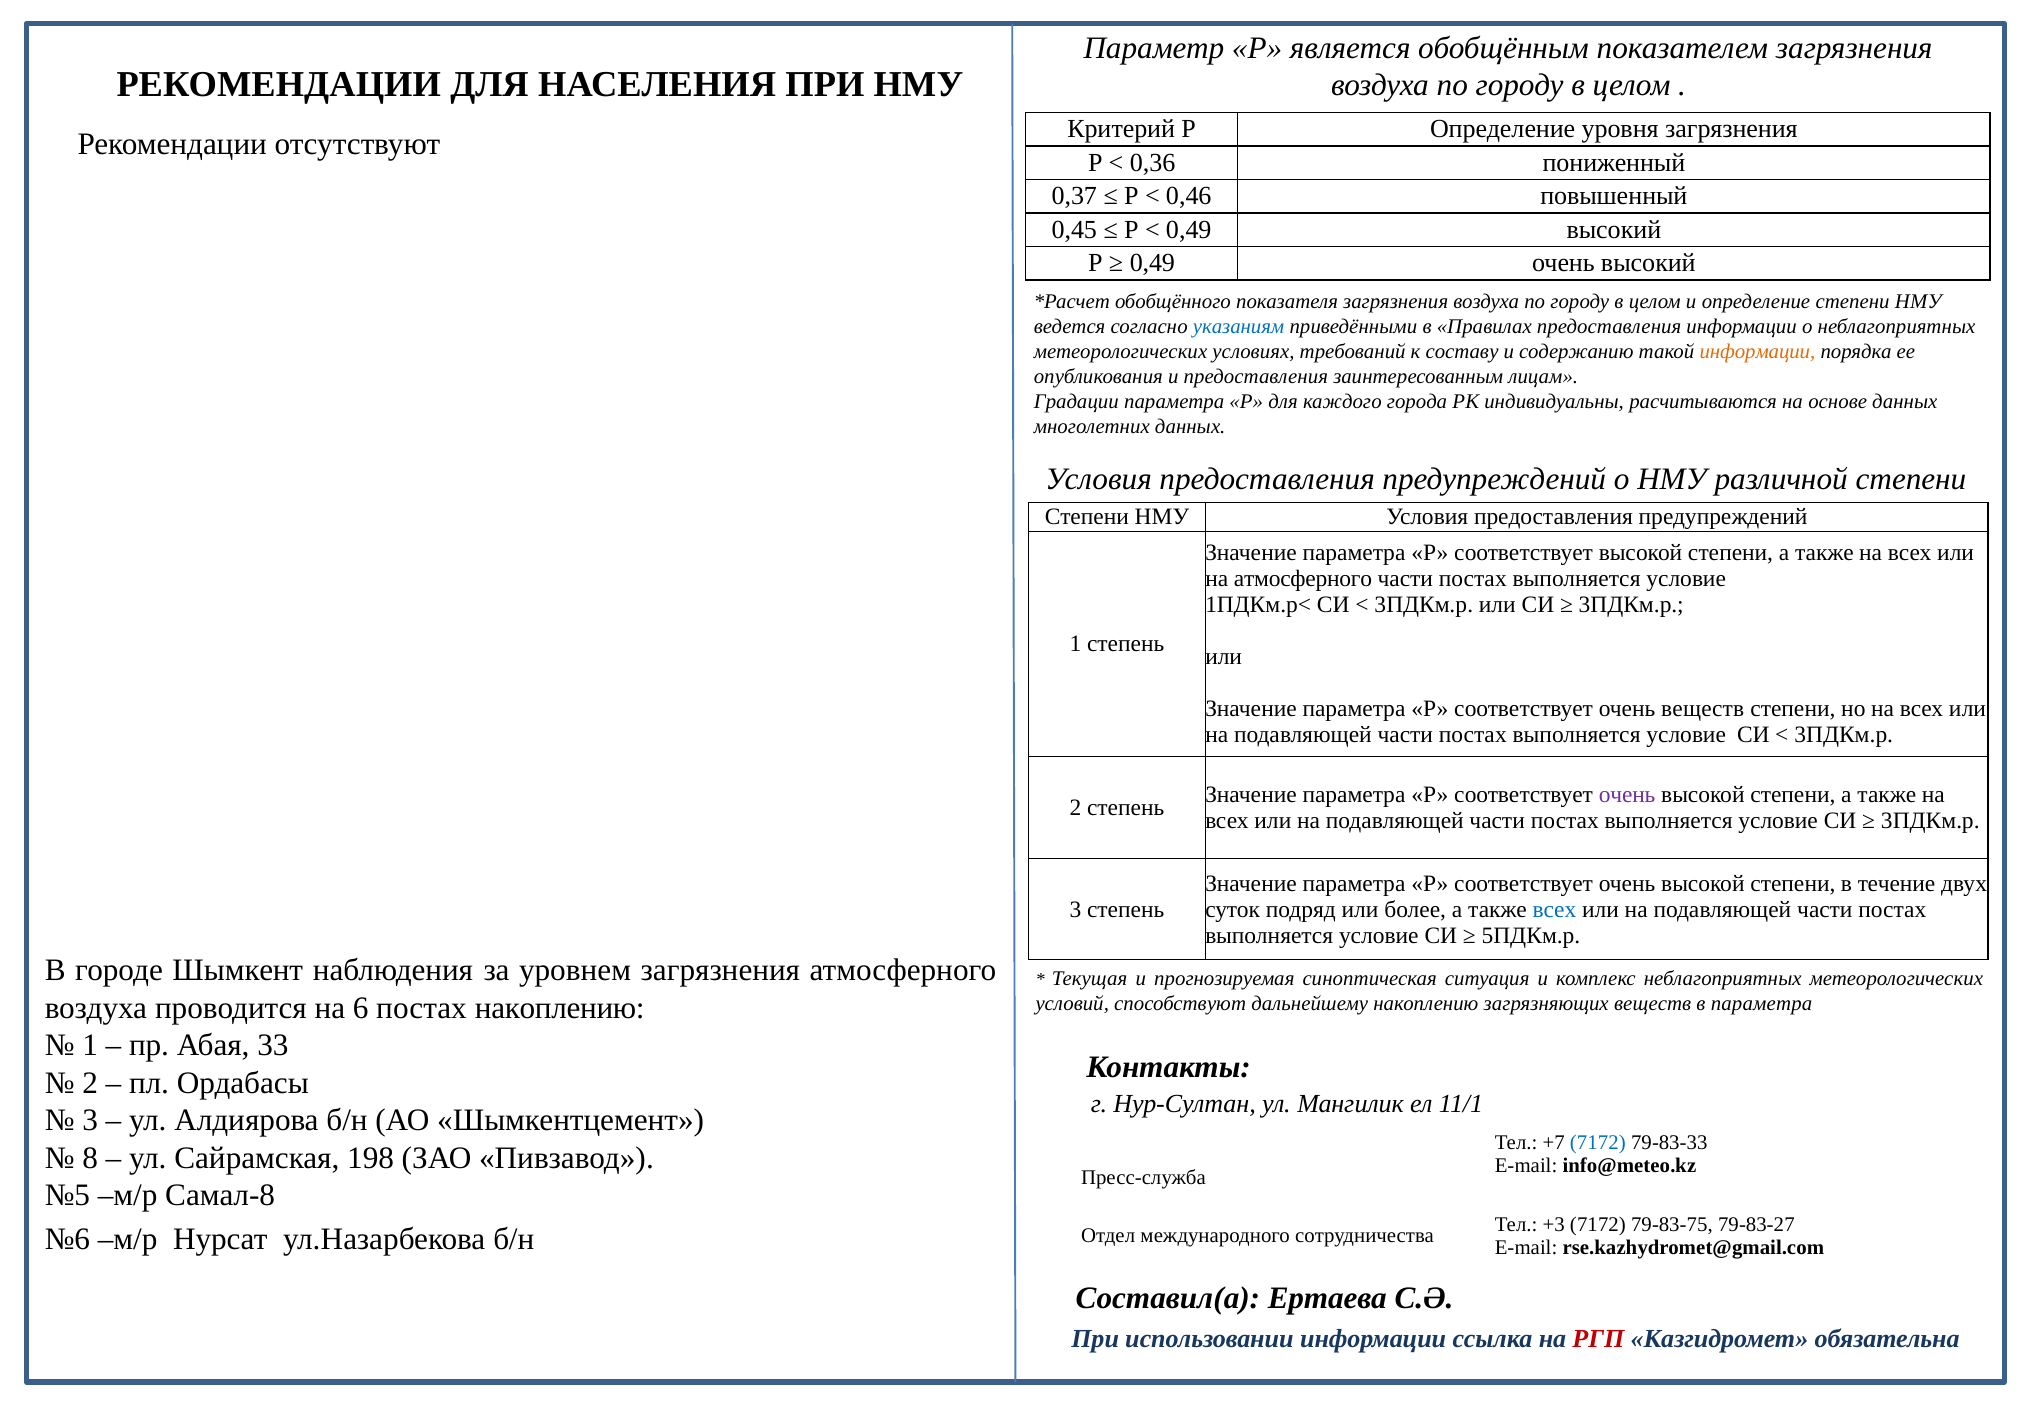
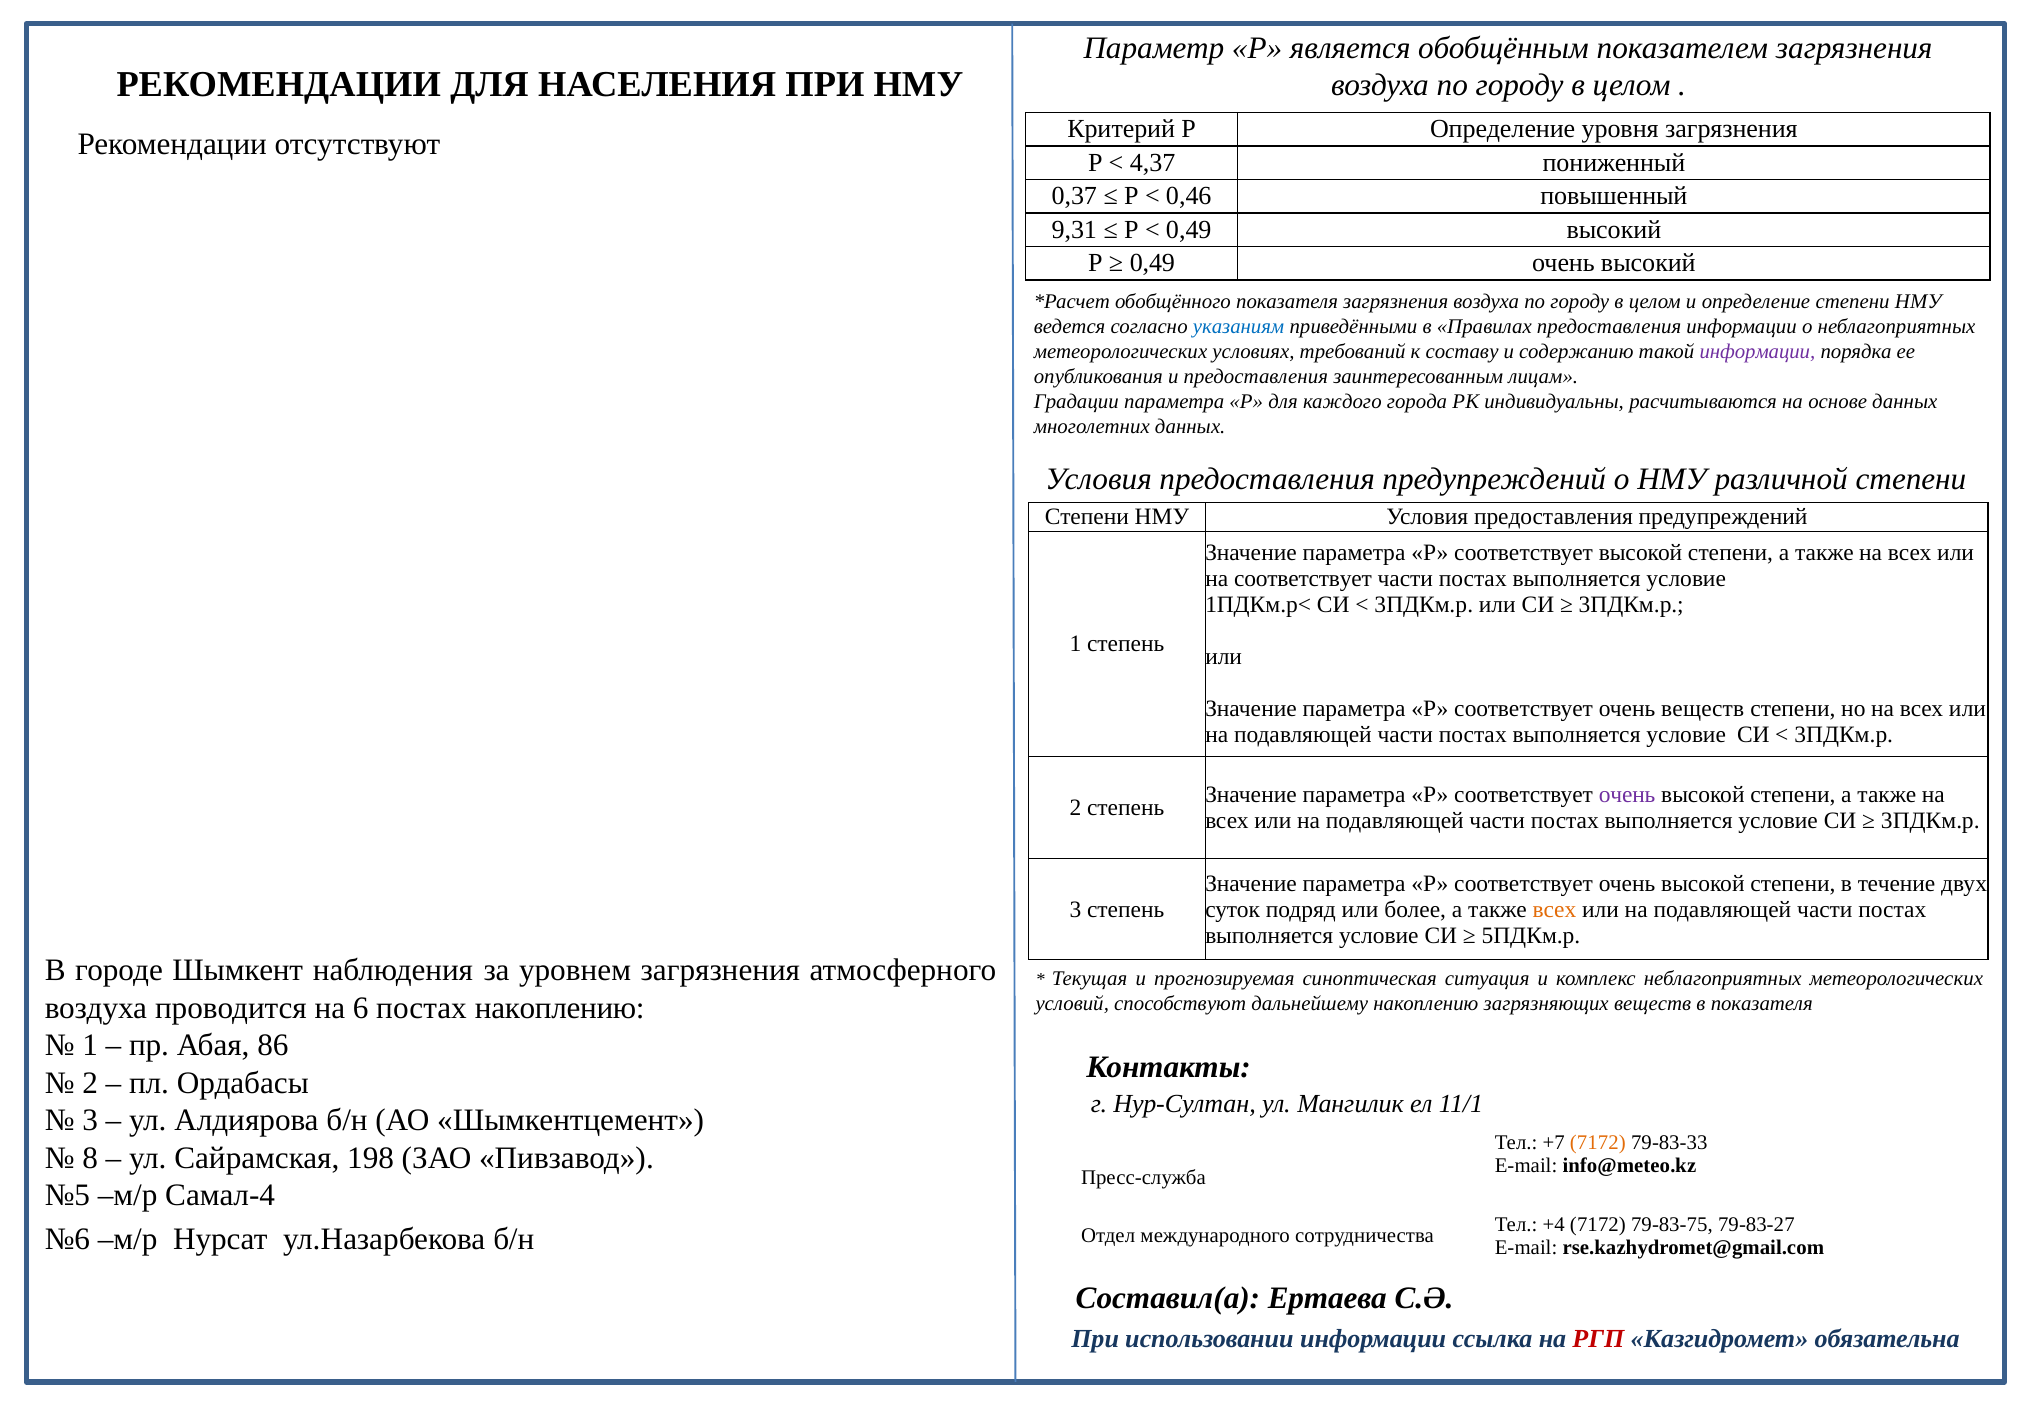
0,36: 0,36 -> 4,37 (1153, 162)
0,45: 0,45 -> 9,31 (1074, 229)
информации colour: orange -> purple (1757, 351)
на атмосферного: атмосферного -> соответствует (1303, 579)
всех colour: blue -> orange (1554, 909)
в параметра: параметра -> показателя (1762, 1004)
33: 33 -> 86 (273, 1046)
7172 colour: blue -> orange (1598, 1143)
Самал-8: Самал-8 -> Самал-4 (220, 1196)
+3: +3 -> +4 (1554, 1224)
